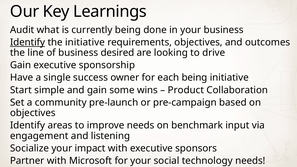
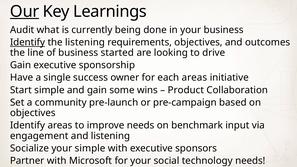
Our underline: none -> present (25, 11)
the initiative: initiative -> listening (85, 42)
desired: desired -> started (117, 53)
each being: being -> areas (194, 78)
your impact: impact -> simple (90, 148)
